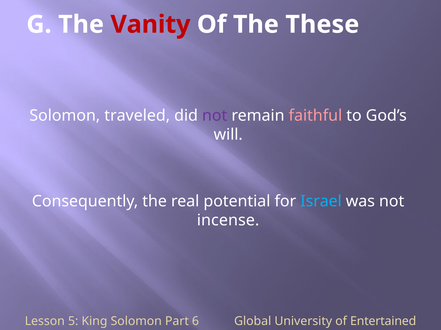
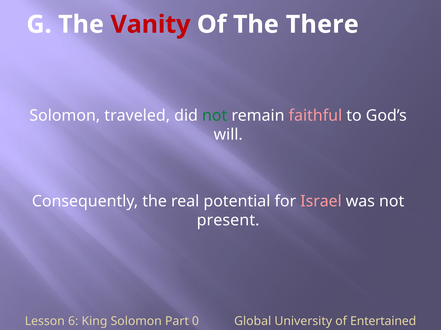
These: These -> There (322, 25)
not colour: purple -> green (215, 116)
Israel colour: light blue -> pink (321, 202)
incense: incense -> present (228, 221)
5: 5 -> 6 (73, 322)
6: 6 -> 0 (195, 322)
